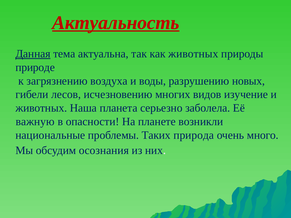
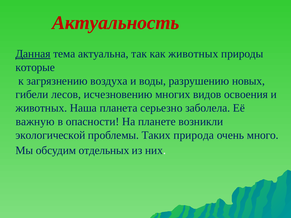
Актуальность underline: present -> none (116, 23)
природе: природе -> которые (35, 67)
изучение: изучение -> освоения (246, 95)
национальные: национальные -> экологической (50, 135)
осознания: осознания -> отдельных (104, 151)
